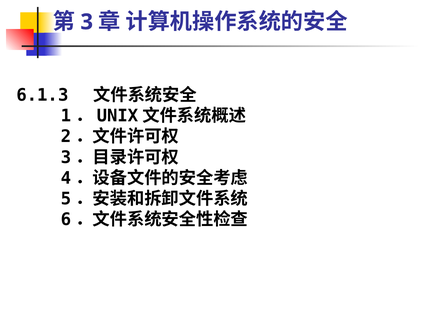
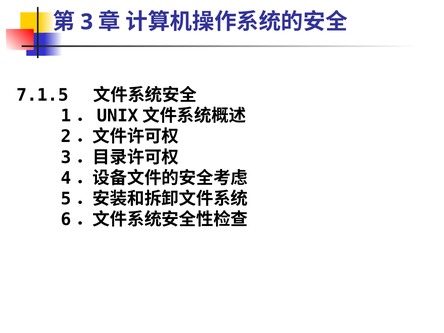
6.1.3: 6.1.3 -> 7.1.5 (42, 95)
